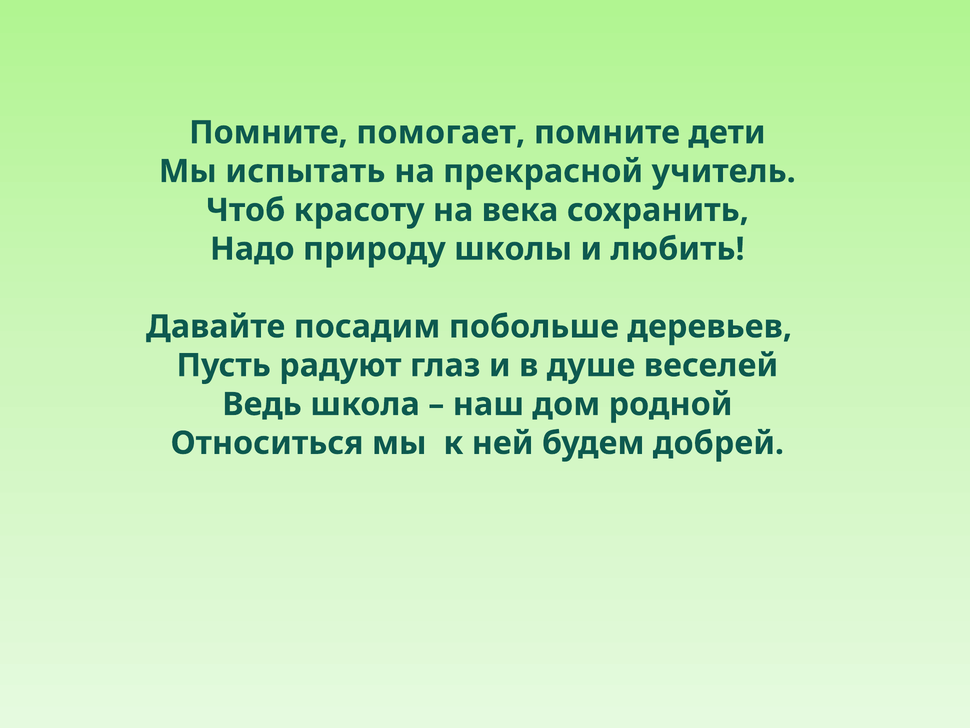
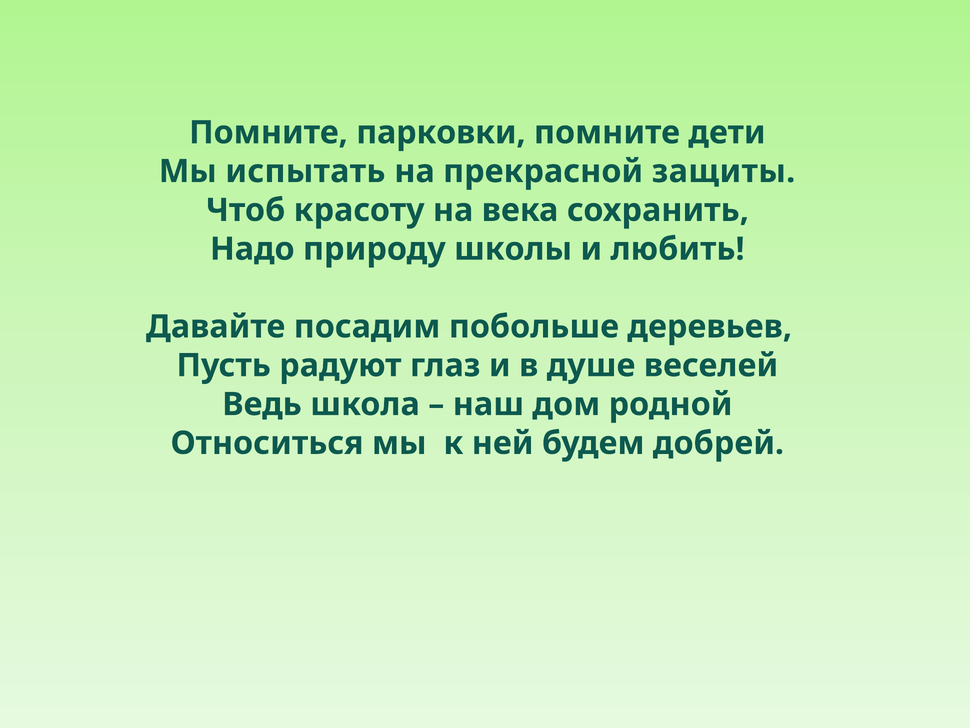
помогает: помогает -> парковки (441, 132)
учитель: учитель -> защиты (723, 171)
